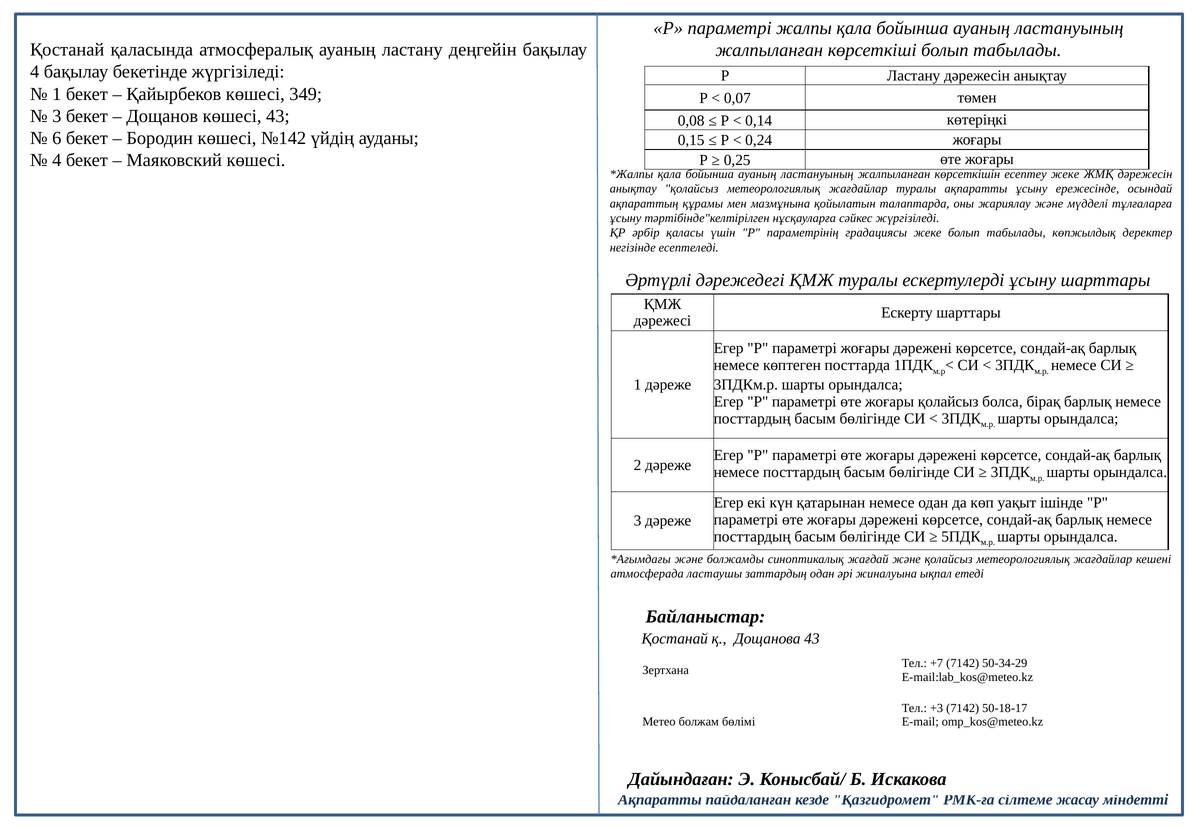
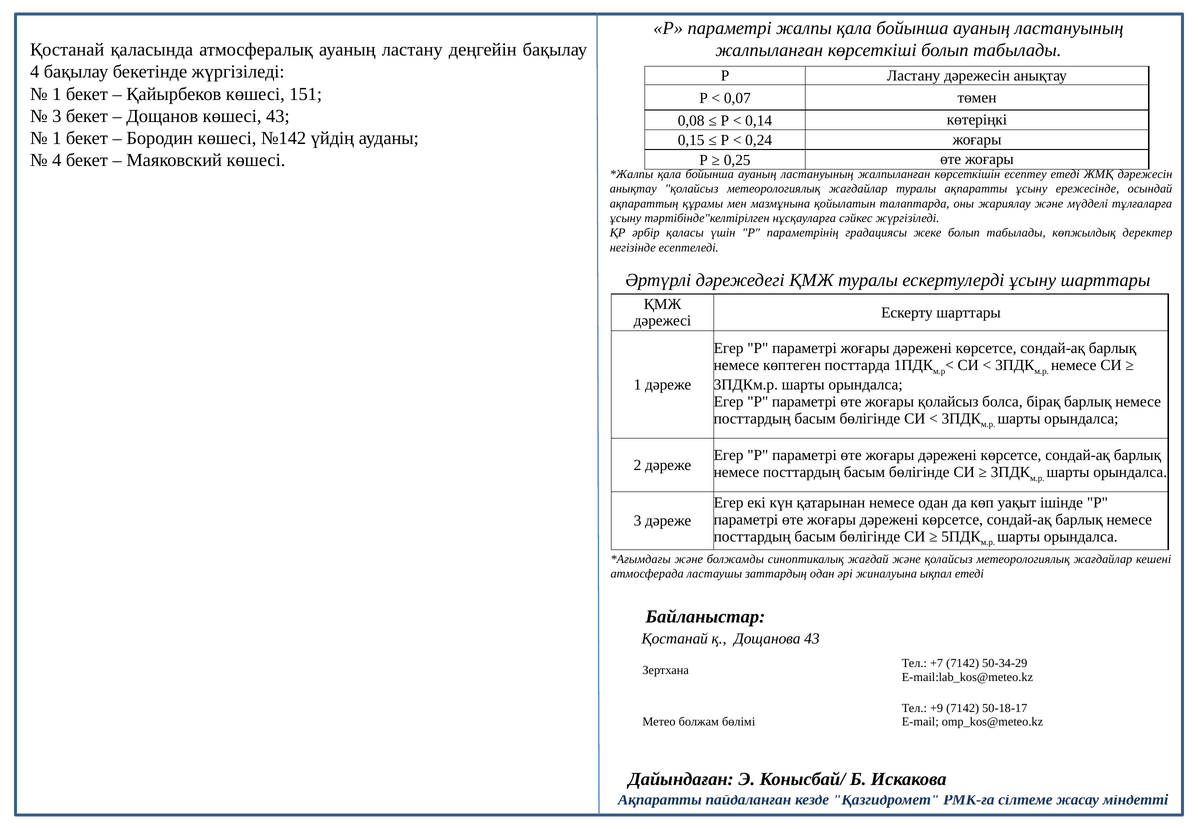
349: 349 -> 151 (306, 94)
6: 6 -> 1 (57, 138)
есептеу жеке: жеке -> етеді (1065, 174)
+3: +3 -> +9 (937, 708)
